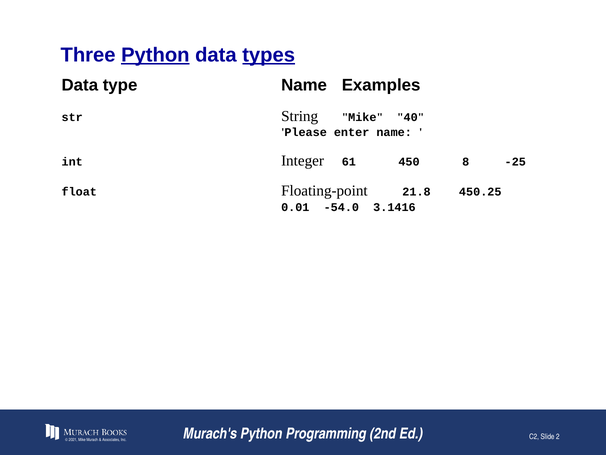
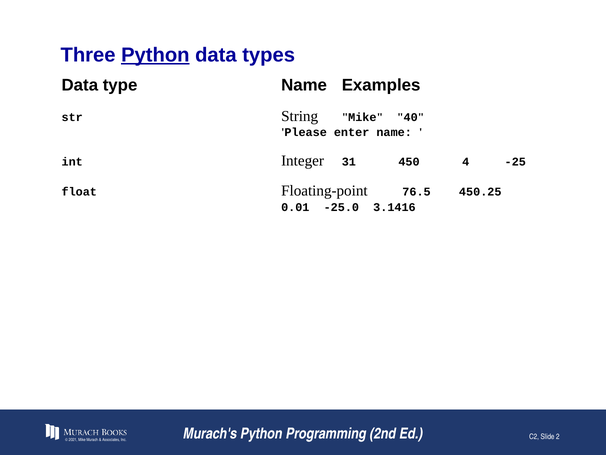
types underline: present -> none (269, 55)
61: 61 -> 31 (349, 161)
8: 8 -> 4 (466, 161)
21.8: 21.8 -> 76.5 (417, 192)
-54.0: -54.0 -> -25.0 (341, 207)
